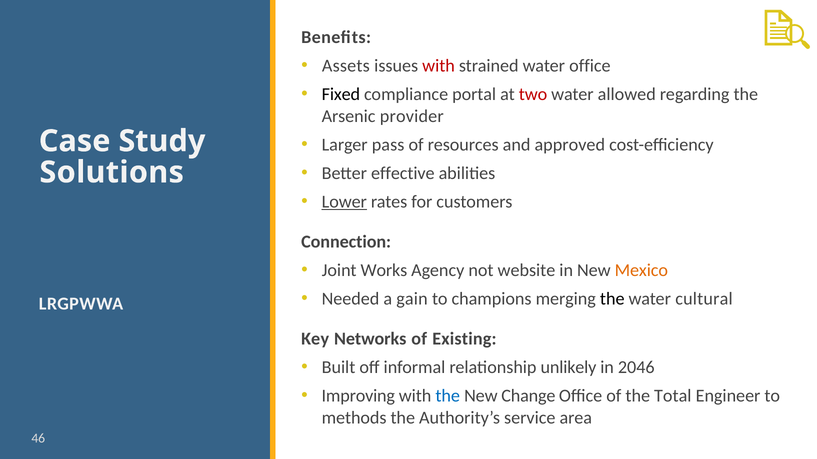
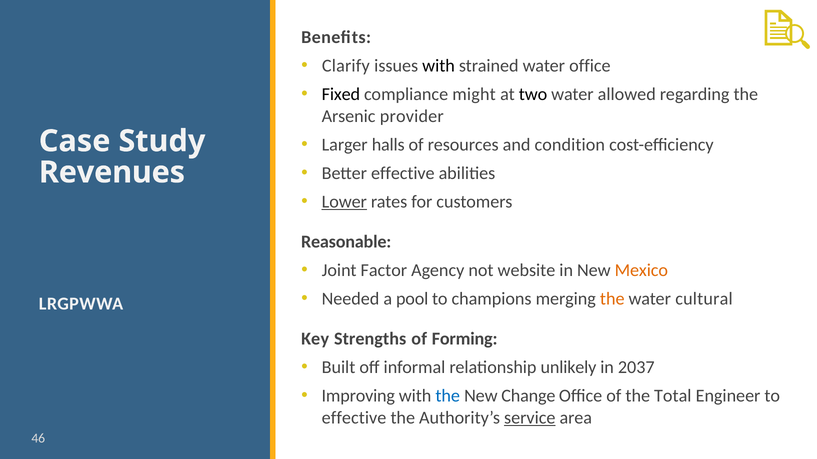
Assets: Assets -> Clarify (346, 66)
with colour: red -> black (439, 66)
portal: portal -> might (474, 95)
two colour: red -> black (533, 95)
pass: pass -> halls (388, 145)
approved: approved -> condition (570, 145)
Solutions: Solutions -> Revenues (112, 173)
Connection: Connection -> Reasonable (346, 242)
Works: Works -> Factor (384, 271)
gain: gain -> pool (412, 299)
the colour: black -> orange (612, 299)
Networks: Networks -> Strengths (370, 339)
Existing: Existing -> Forming (465, 339)
2046: 2046 -> 2037 (636, 368)
methods: methods -> effective (354, 418)
service underline: none -> present (530, 418)
